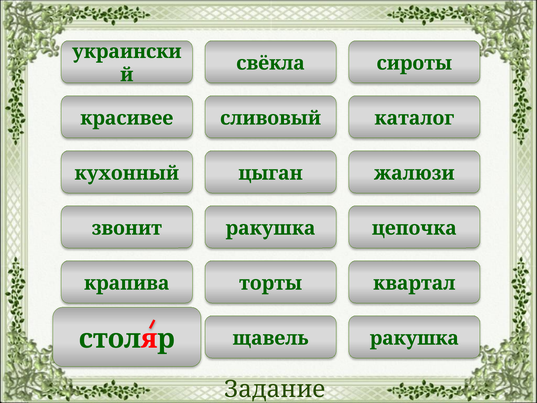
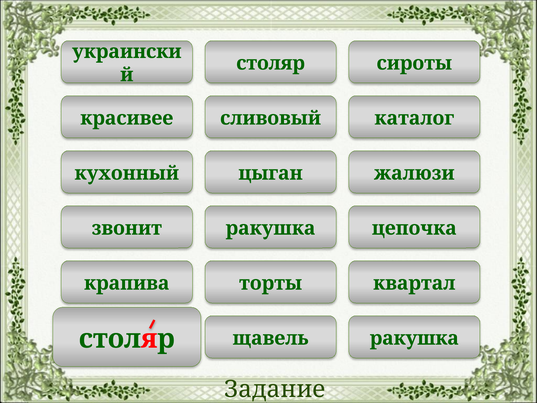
свёкла: свёкла -> столяр (271, 63)
